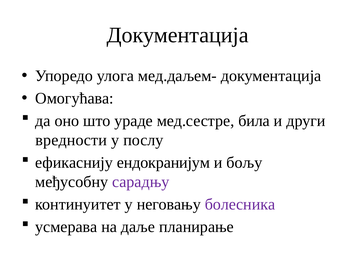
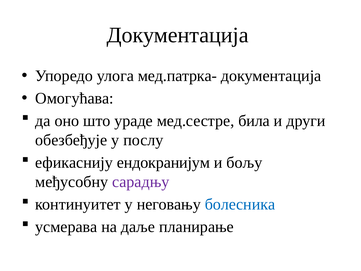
мед.даљем-: мед.даљем- -> мед.патрка- (177, 76)
вредности: вредности -> обезбеђује (71, 140)
болесника colour: purple -> blue (240, 204)
